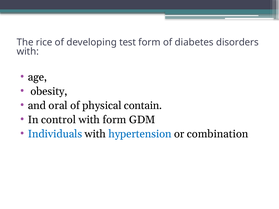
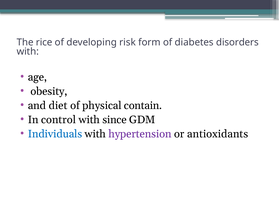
test: test -> risk (128, 42)
oral: oral -> diet (58, 106)
with form: form -> since (115, 120)
hypertension colour: blue -> purple (140, 134)
combination: combination -> antioxidants (218, 134)
